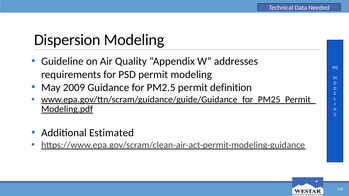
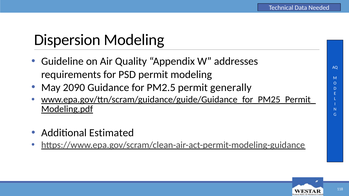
2009: 2009 -> 2090 (74, 88)
definition: definition -> generally (231, 88)
